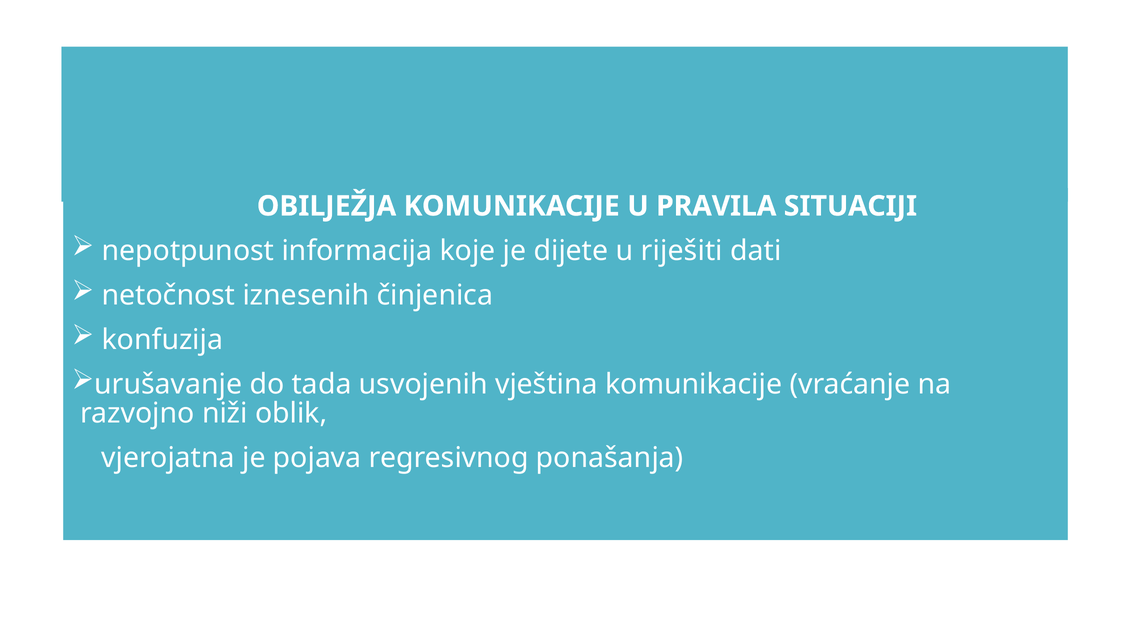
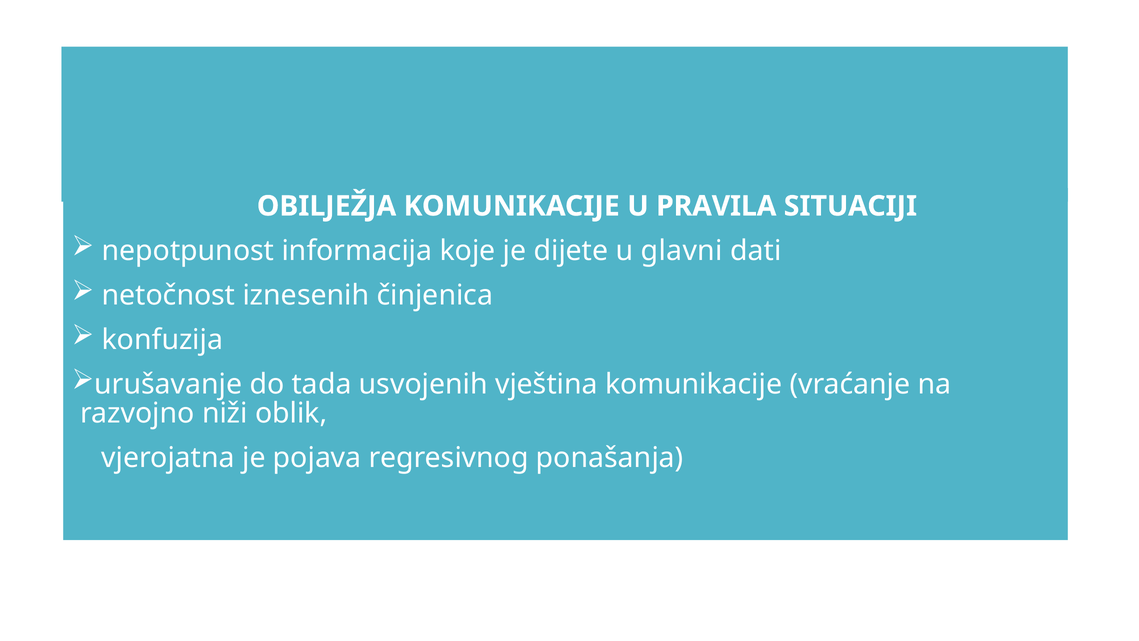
riješiti: riješiti -> glavni (682, 251)
